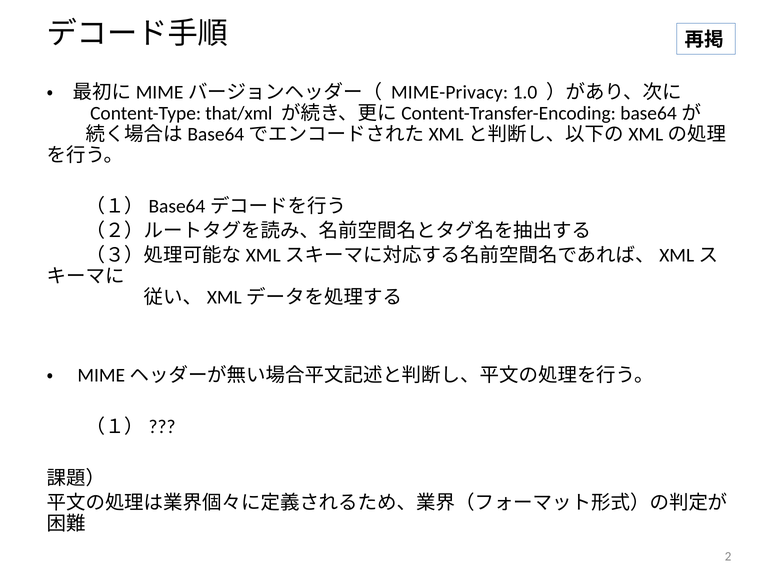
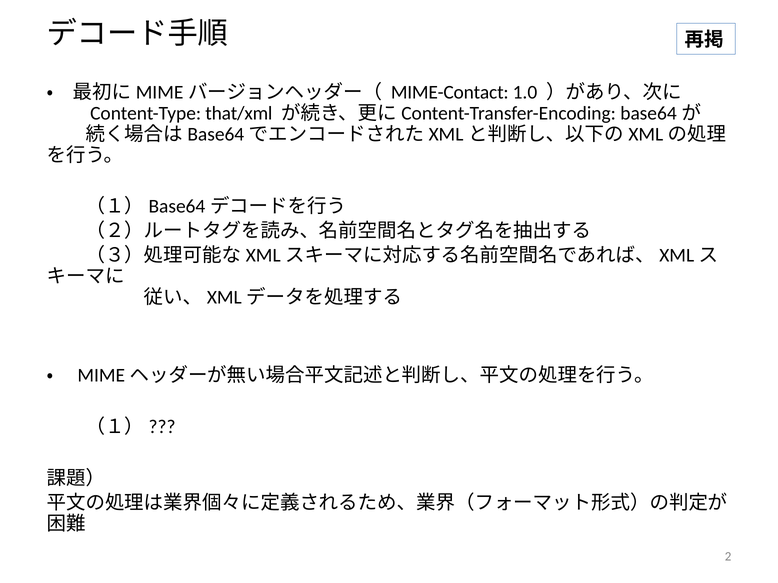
MIME-Privacy: MIME-Privacy -> MIME-Contact (450, 92)
